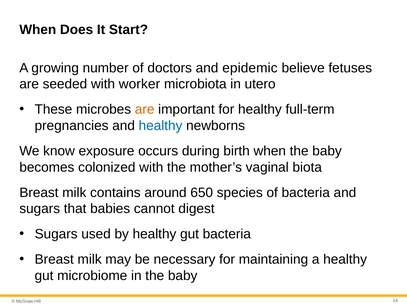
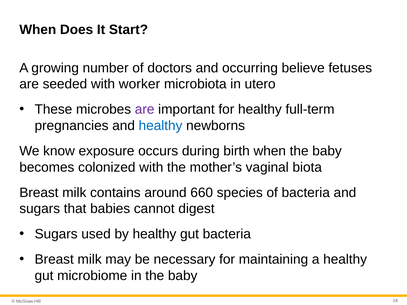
epidemic: epidemic -> occurring (250, 68)
are colour: orange -> purple (145, 110)
650: 650 -> 660 (202, 193)
